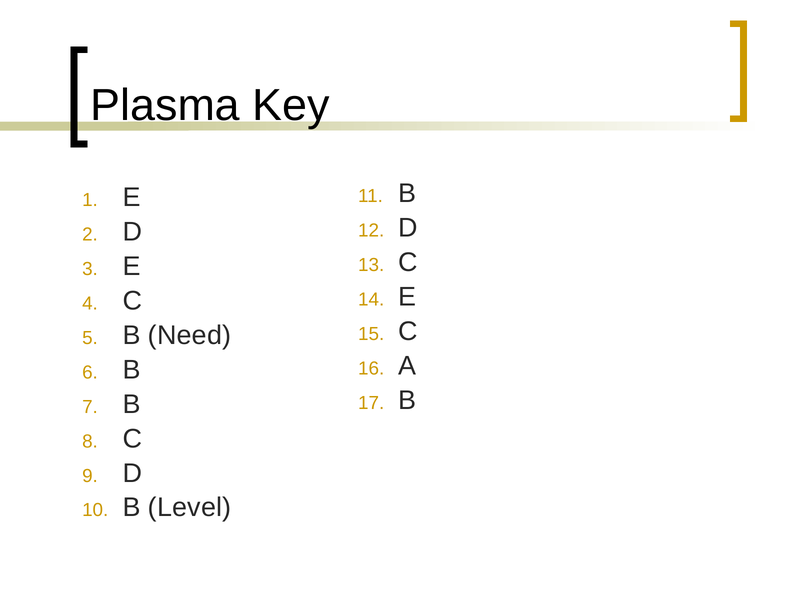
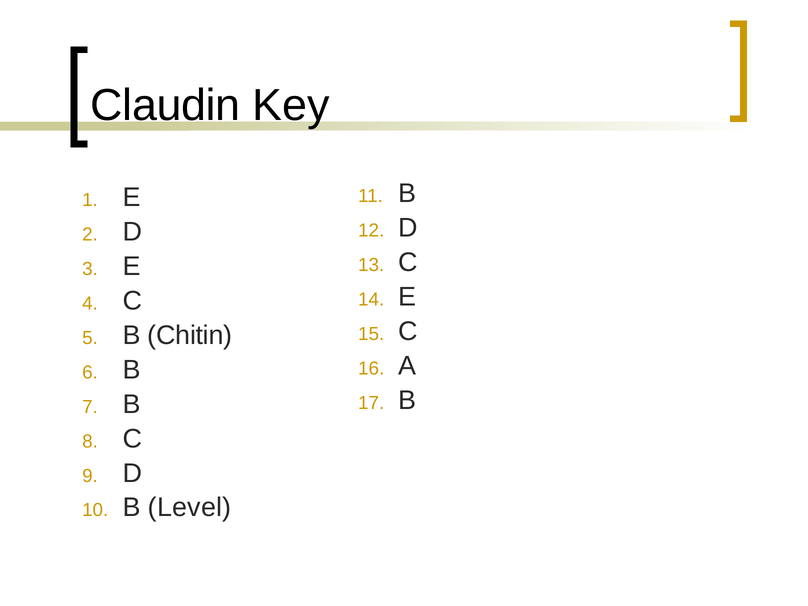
Plasma: Plasma -> Claudin (165, 106)
Need: Need -> Chitin (190, 335)
